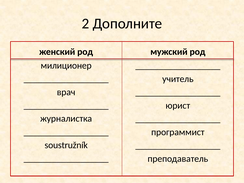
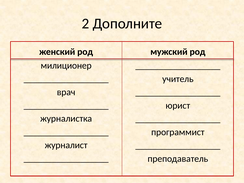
soustružník: soustružník -> журналист (66, 145)
